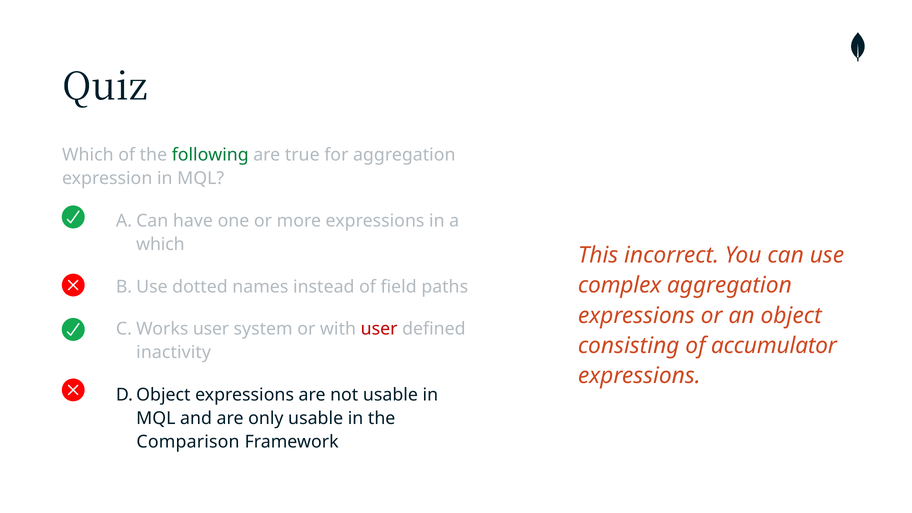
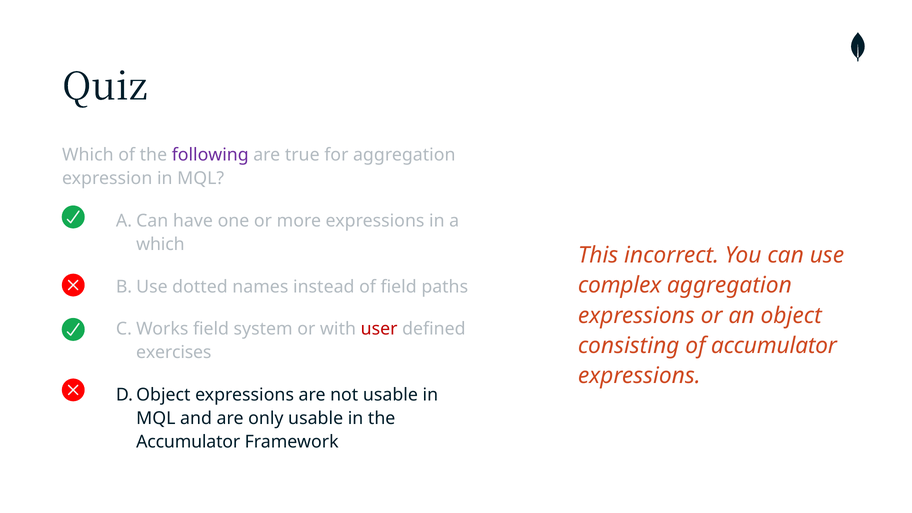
following colour: green -> purple (210, 155)
user: user -> field (211, 329)
inactivity: inactivity -> exercises (174, 353)
Comparison: Comparison -> Accumulator (188, 442)
